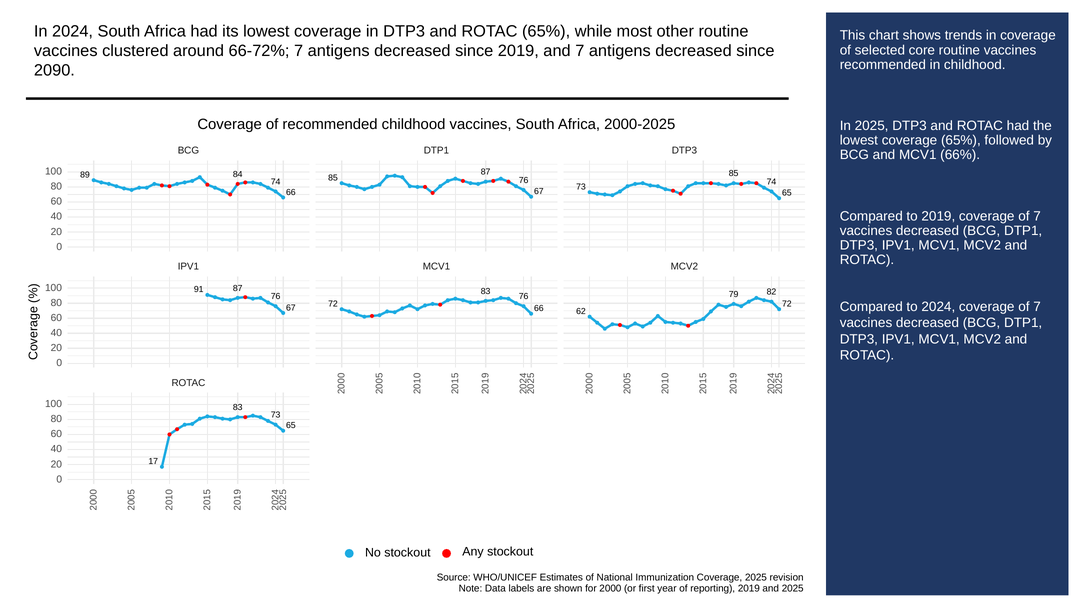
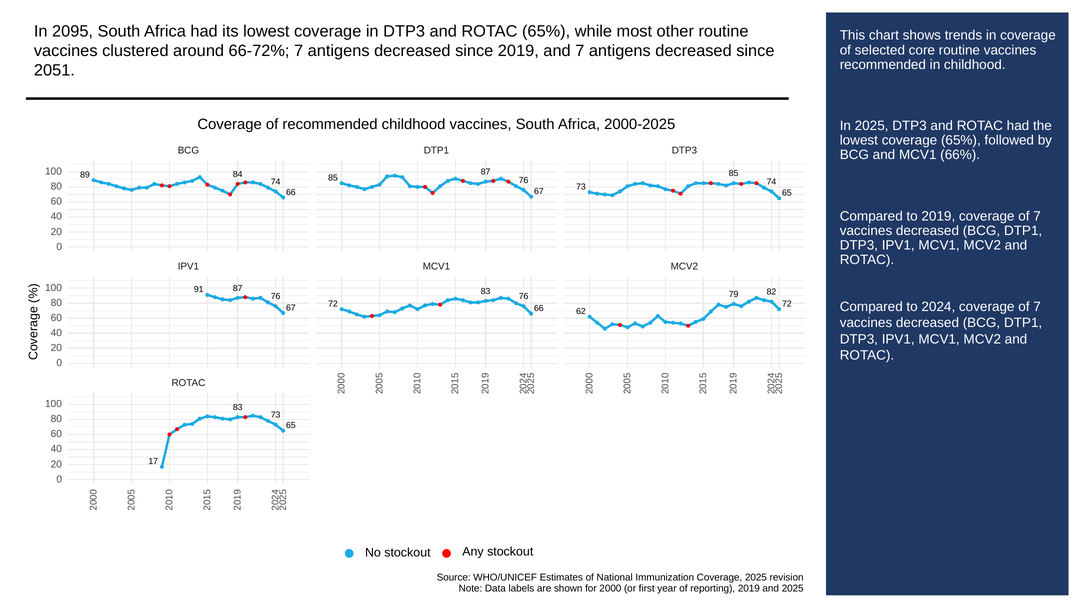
In 2024: 2024 -> 2095 (73, 31)
2090: 2090 -> 2051 (54, 70)
